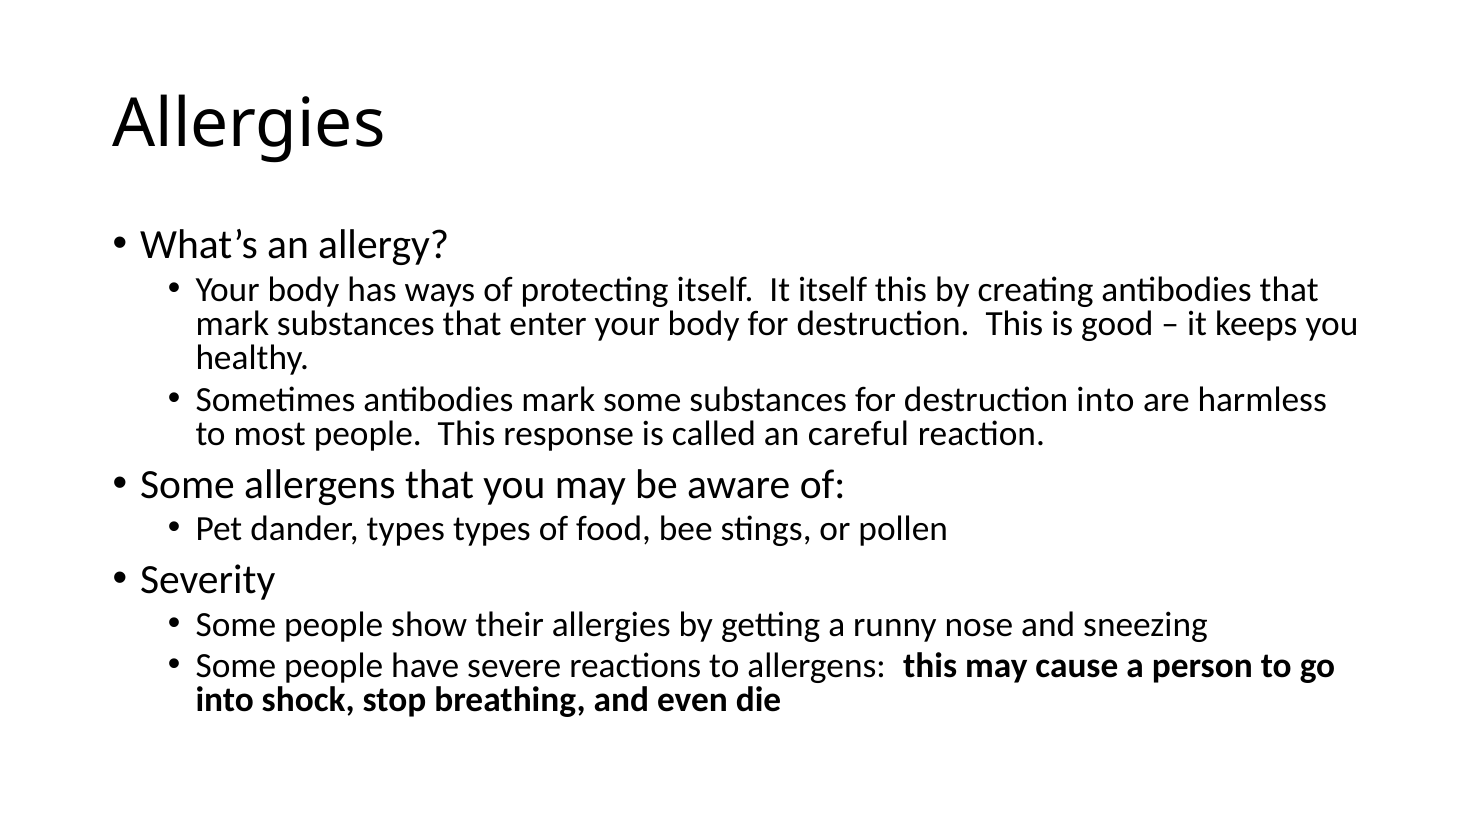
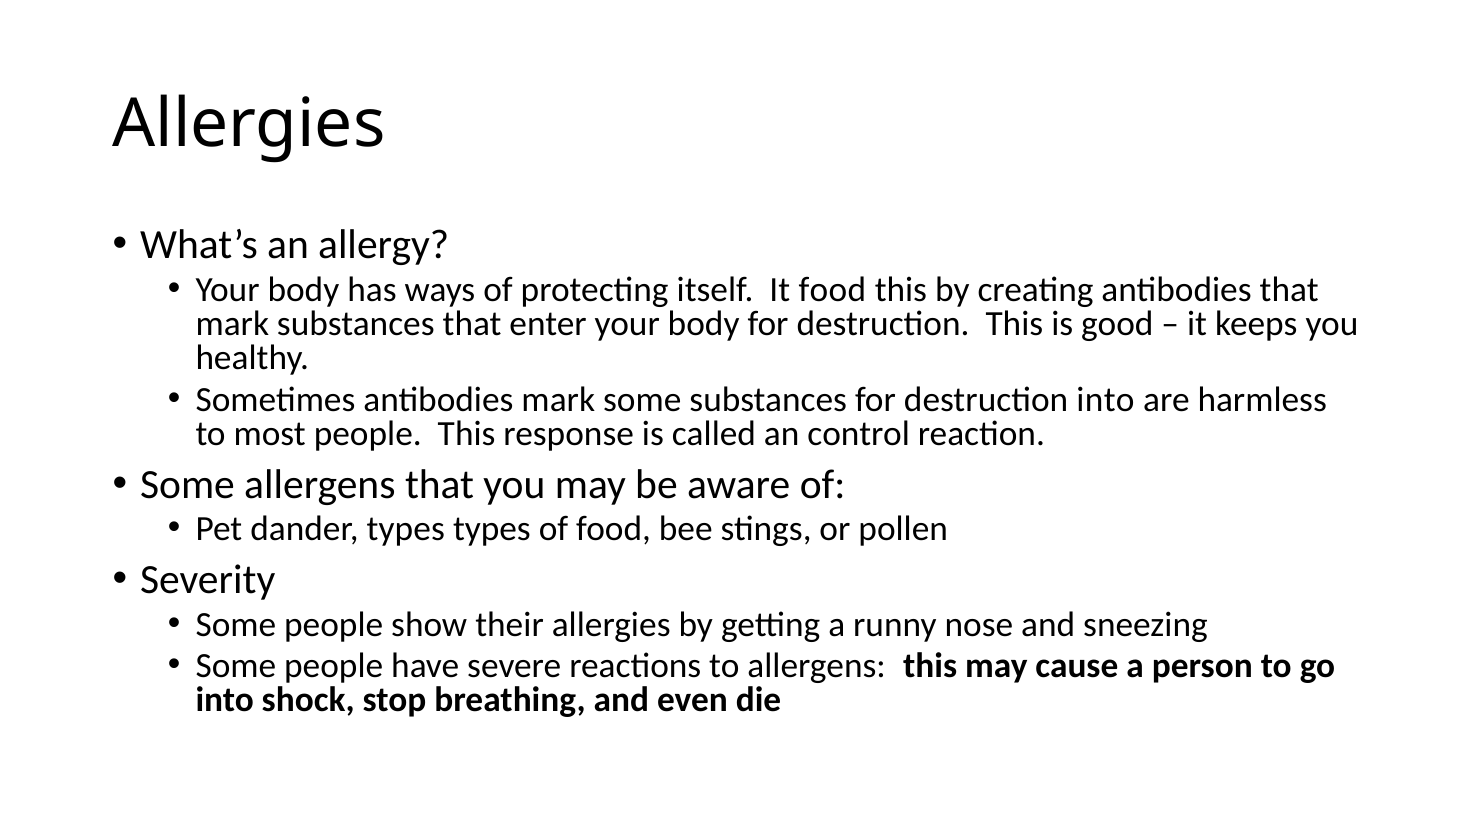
It itself: itself -> food (832, 290)
careful: careful -> control (859, 434)
